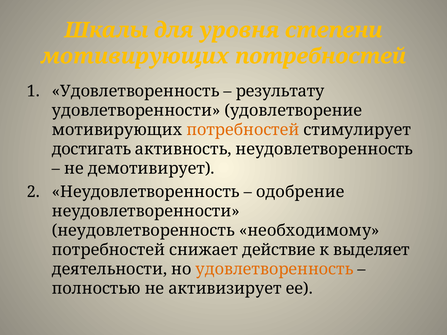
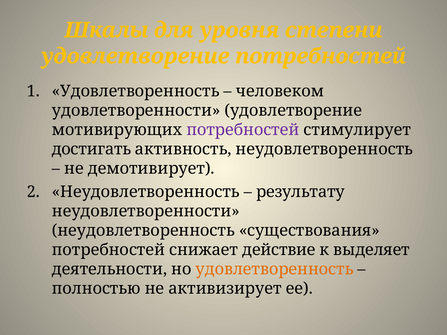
мотивирующих: мотивирующих -> удовлетворение (135, 56)
результату: результату -> человеком (280, 91)
потребностей colour: orange -> purple (243, 130)
одобрение: одобрение -> результату (300, 192)
необходимому: необходимому -> существования (309, 231)
